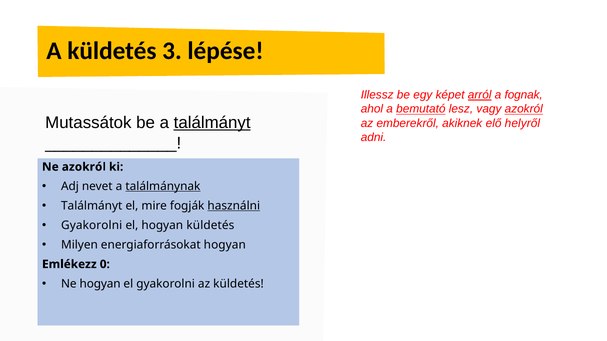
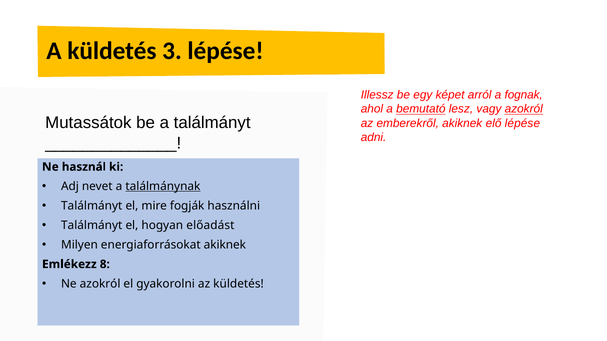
arról underline: present -> none (480, 95)
találmányt underline: present -> none (212, 123)
elő helyről: helyről -> lépése (522, 123)
Ne azokról: azokról -> használ (84, 167)
használni underline: present -> none (234, 206)
Gyakorolni: Gyakorolni -> Találmányt (92, 226)
hogyan küldetés: küldetés -> előadást (210, 226)
energiaforrásokat hogyan: hogyan -> akiknek (225, 245)
0: 0 -> 8 (105, 265)
Ne hogyan: hogyan -> azokról (100, 284)
